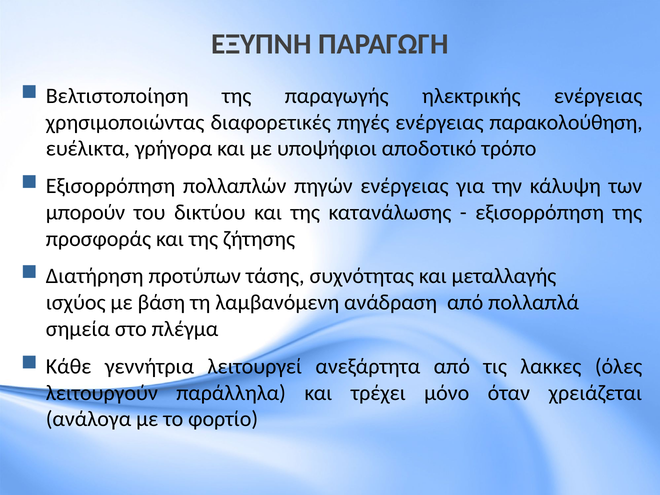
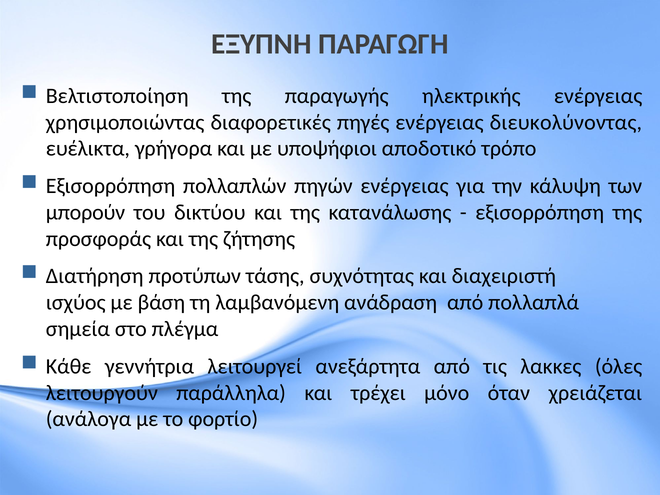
παρακολούθηση: παρακολούθηση -> διευκολύνοντας (566, 122)
μεταλλαγής: μεταλλαγής -> διαχειριστή (504, 276)
